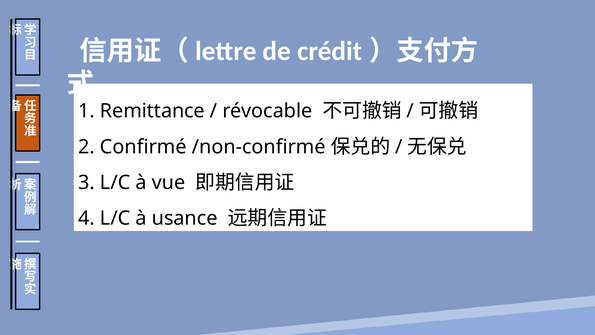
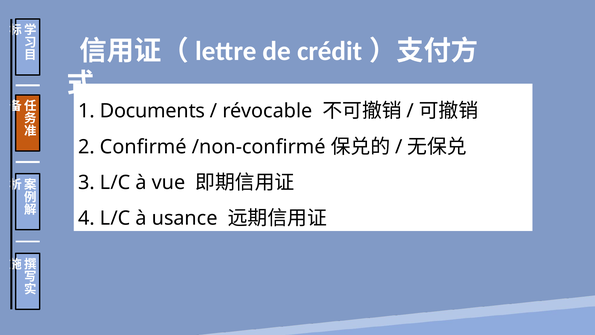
Remittance: Remittance -> Documents (152, 111)
